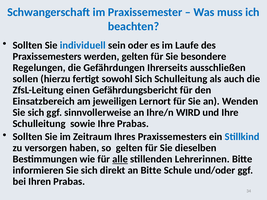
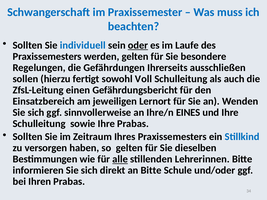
oder underline: none -> present (138, 45)
sowohl Sich: Sich -> Voll (144, 79)
WIRD: WIRD -> EINES (188, 113)
